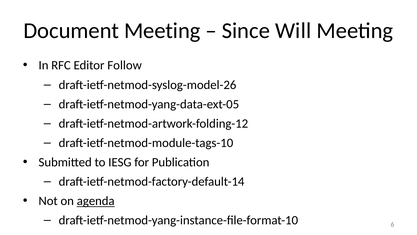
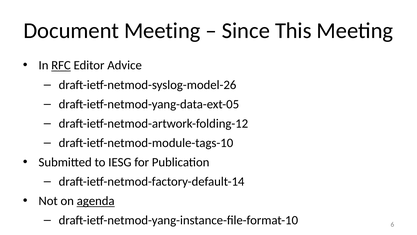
Will: Will -> This (293, 31)
RFC underline: none -> present (61, 65)
Follow: Follow -> Advice (125, 65)
